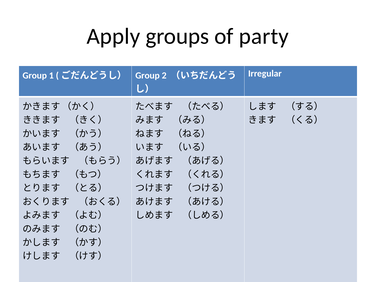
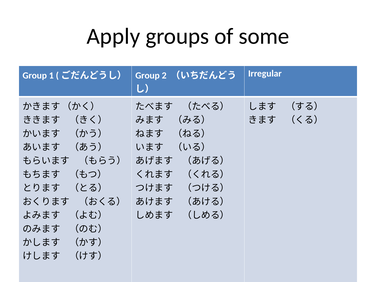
party: party -> some (264, 36)
